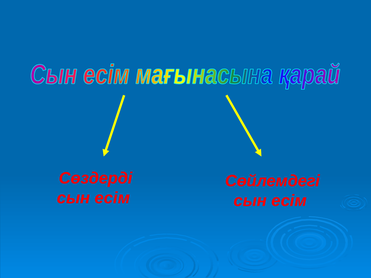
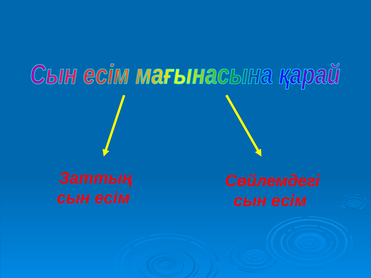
Сөздерді: Сөздерді -> Заттың (96, 178)
